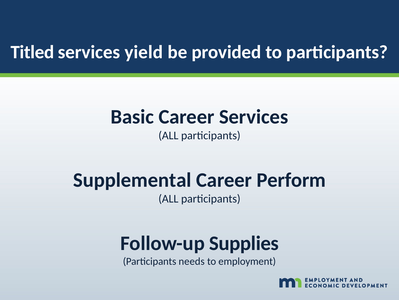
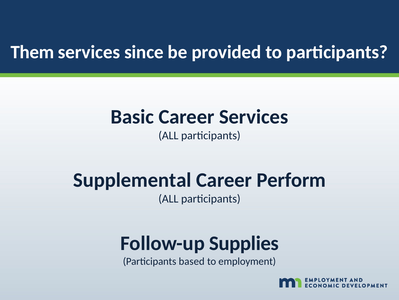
Titled: Titled -> Them (32, 52)
yield: yield -> since (144, 52)
needs: needs -> based (192, 261)
